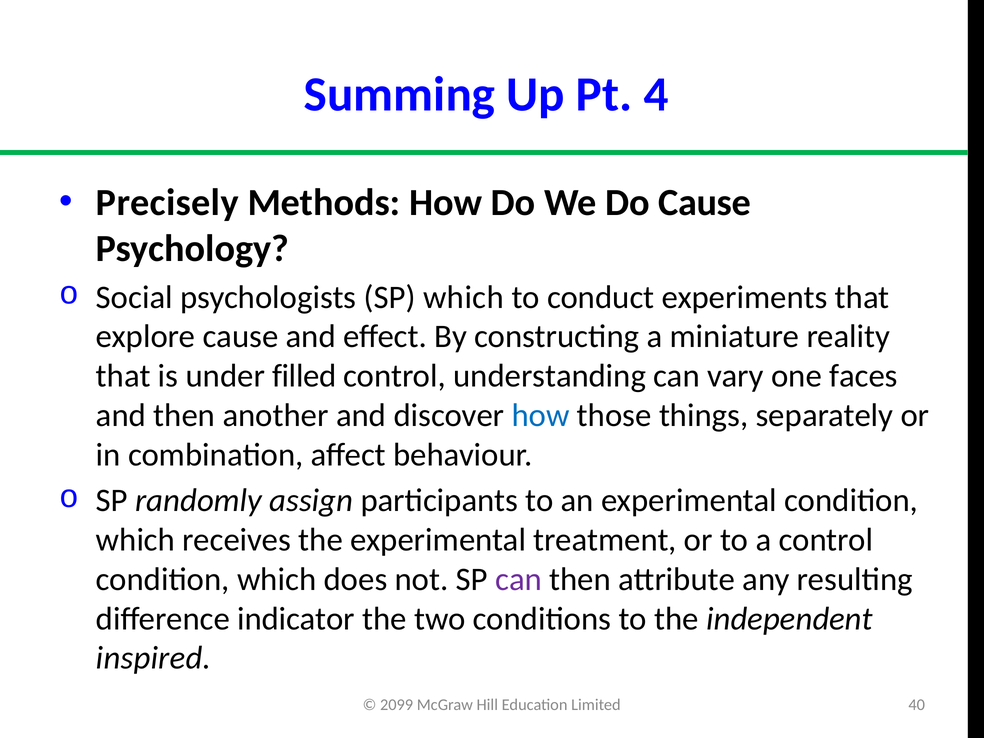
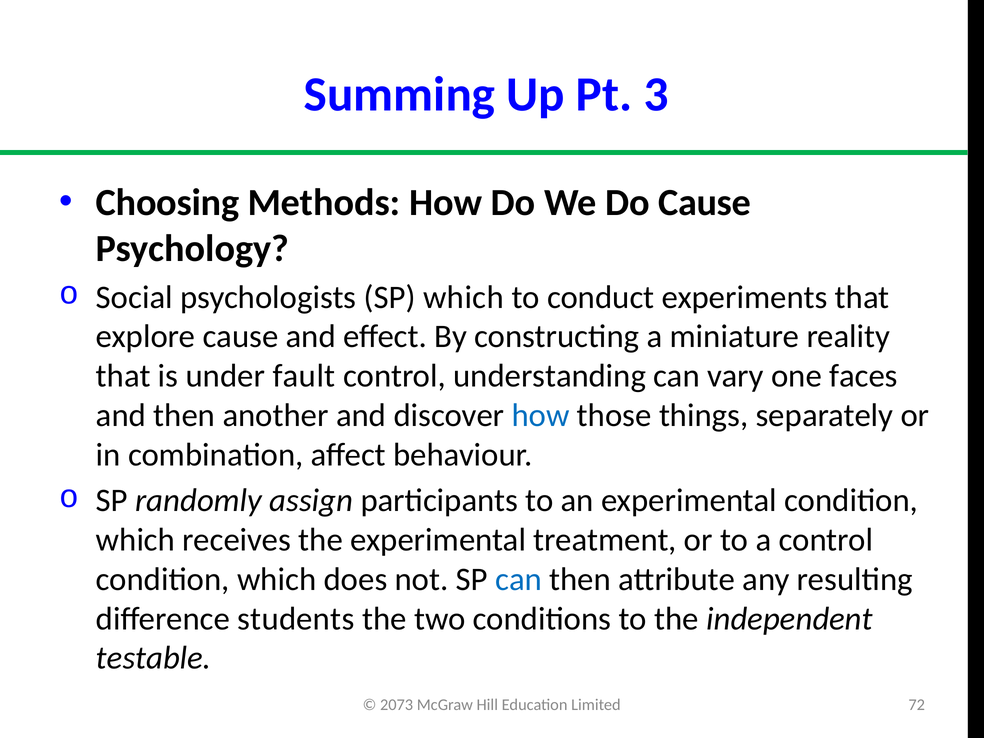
4: 4 -> 3 (656, 94)
Precisely: Precisely -> Choosing (168, 203)
filled: filled -> fault (304, 376)
can colour: purple -> blue (519, 579)
indicator: indicator -> students (296, 619)
inspired: inspired -> testable (154, 658)
2099: 2099 -> 2073 (397, 705)
40: 40 -> 72 (917, 705)
